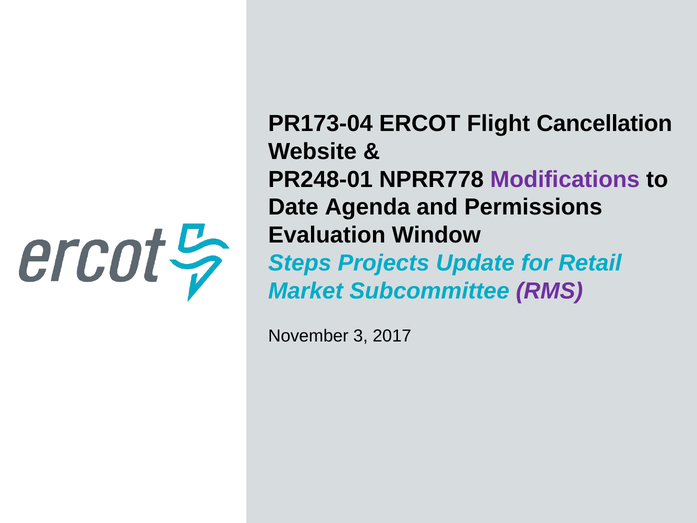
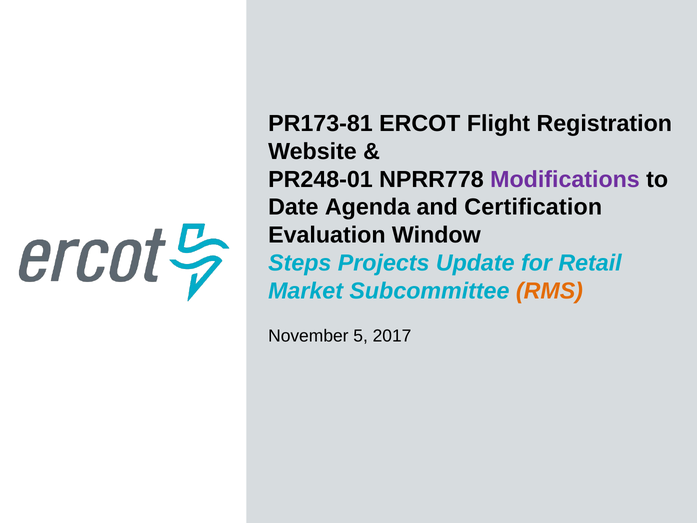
PR173-04: PR173-04 -> PR173-81 (320, 124)
Cancellation: Cancellation -> Registration (604, 124)
Permissions: Permissions -> Certification (533, 207)
RMS colour: purple -> orange (549, 291)
3: 3 -> 5 (361, 336)
